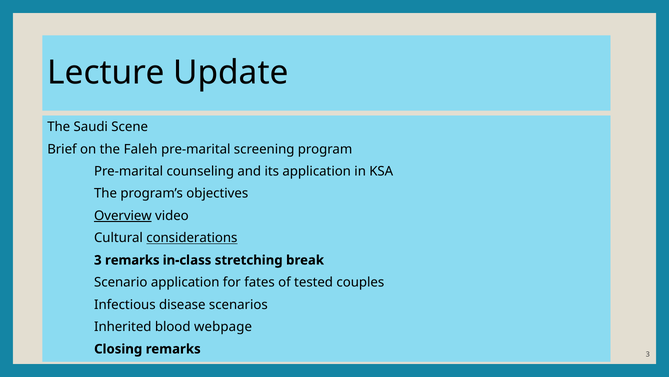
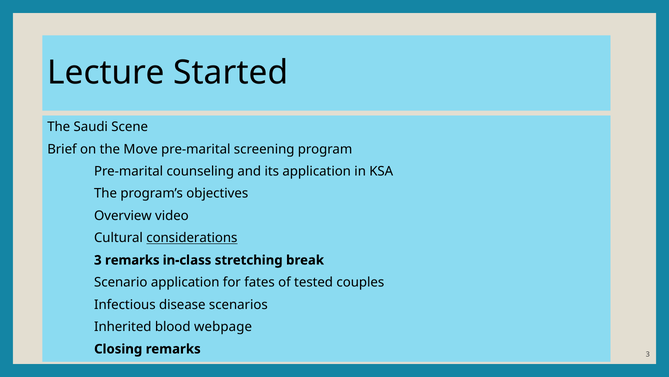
Update: Update -> Started (231, 73)
Faleh: Faleh -> Move (141, 149)
Overview underline: present -> none (123, 215)
